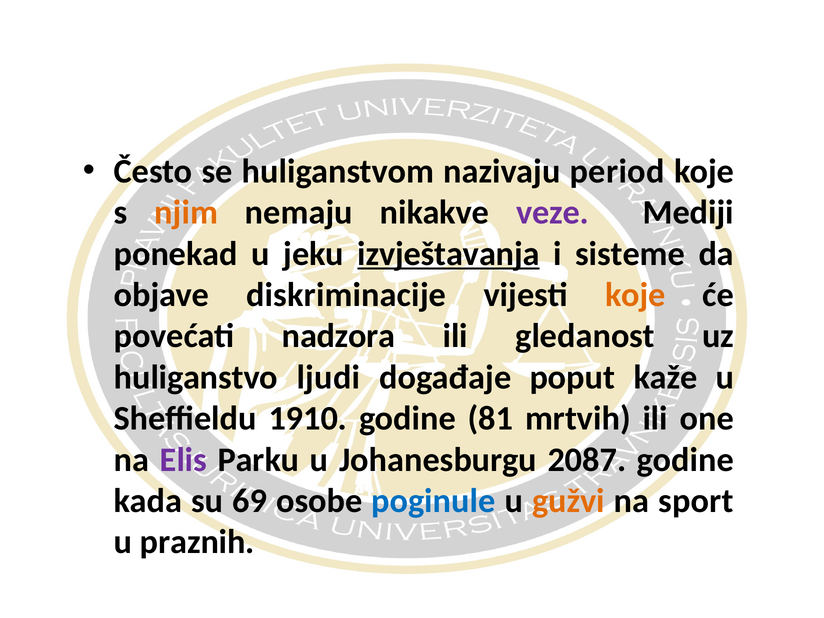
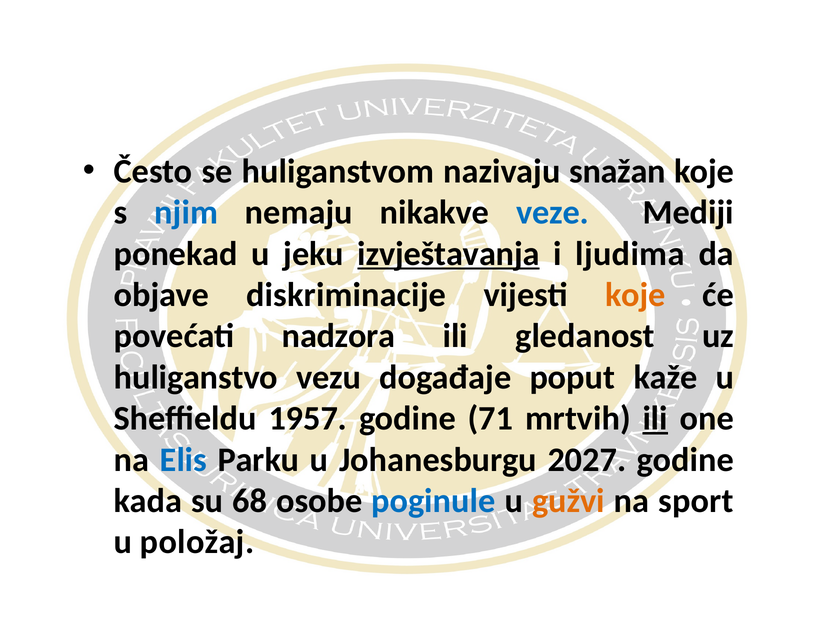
period: period -> snažan (617, 171)
njim colour: orange -> blue (186, 213)
veze colour: purple -> blue (553, 213)
sisteme: sisteme -> ljudima (630, 254)
ljudi: ljudi -> vezu (329, 377)
1910: 1910 -> 1957 (308, 419)
81: 81 -> 71 (490, 419)
ili underline: none -> present (655, 419)
Elis colour: purple -> blue (183, 460)
2087: 2087 -> 2027 (587, 460)
69: 69 -> 68 (250, 501)
praznih: praznih -> položaj (197, 542)
